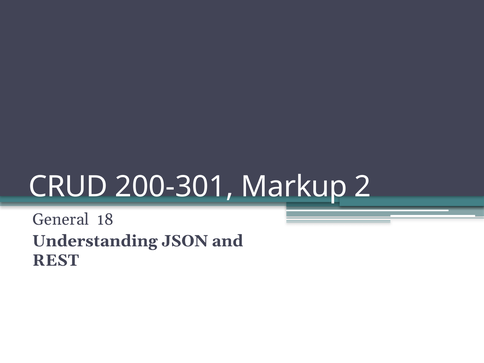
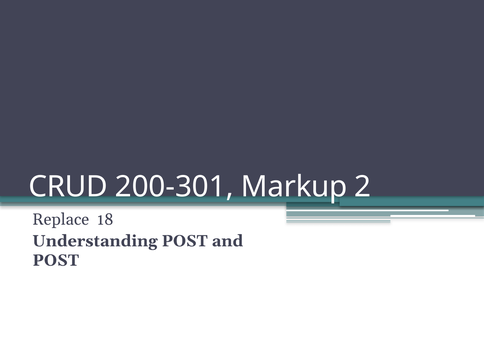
General: General -> Replace (61, 220)
Understanding JSON: JSON -> POST (185, 241)
REST: REST -> POST (56, 260)
